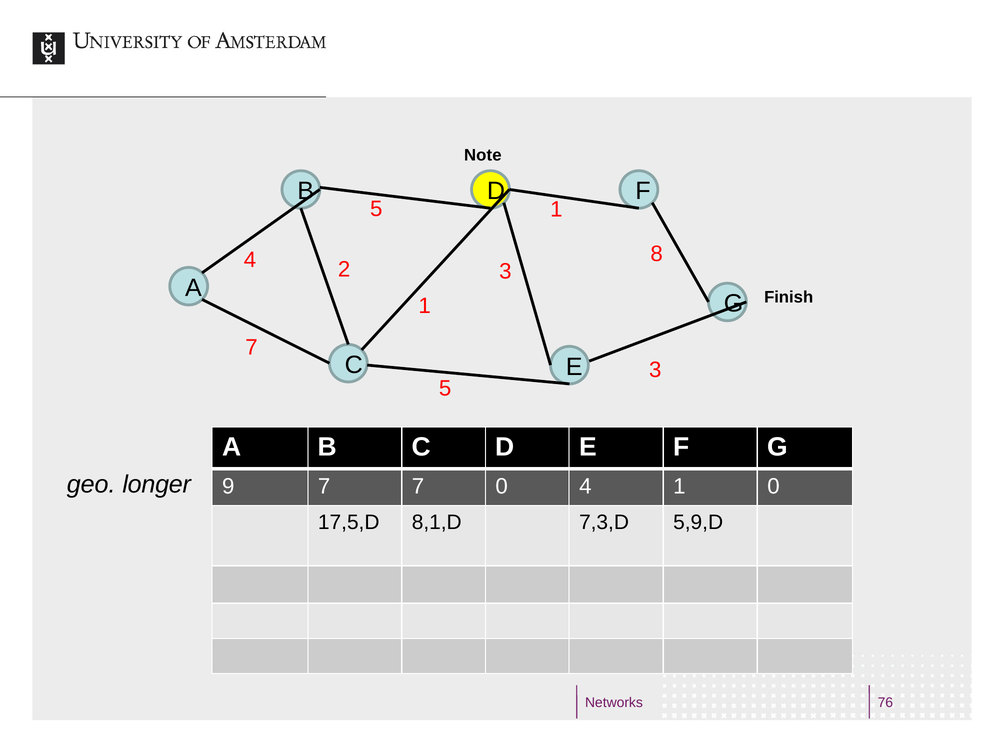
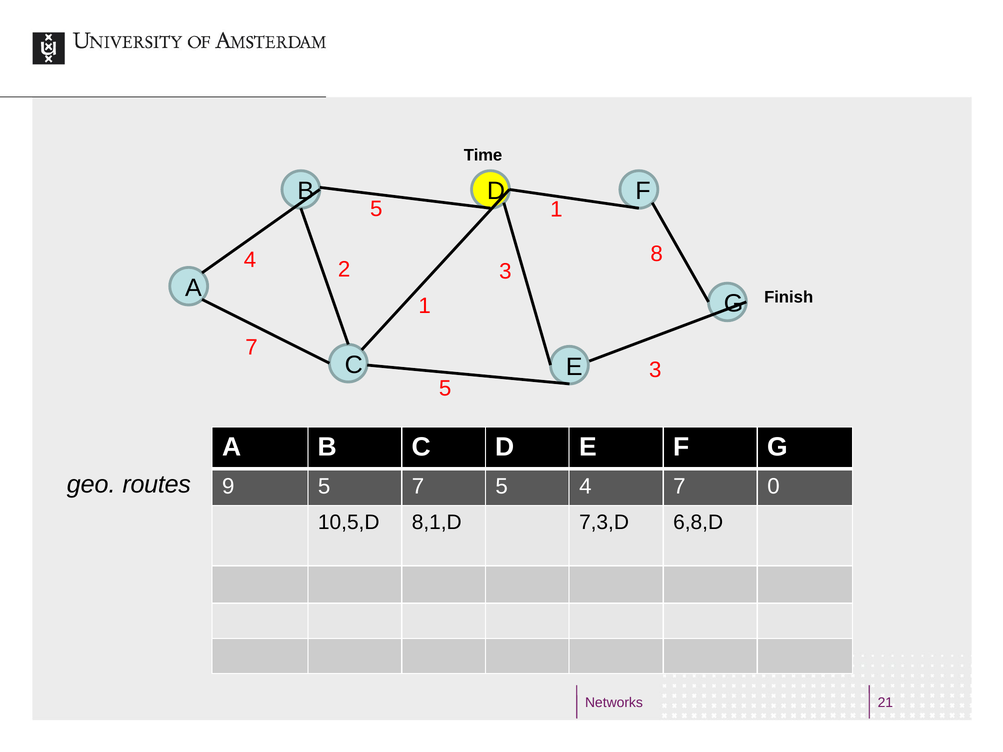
Note: Note -> Time (483, 155)
longer: longer -> routes (157, 485)
9 7: 7 -> 5 (324, 487)
7 0: 0 -> 5 (502, 487)
4 1: 1 -> 7 (679, 487)
17,5,D: 17,5,D -> 10,5,D (349, 523)
5,9,D: 5,9,D -> 6,8,D (698, 523)
76: 76 -> 21 (885, 703)
